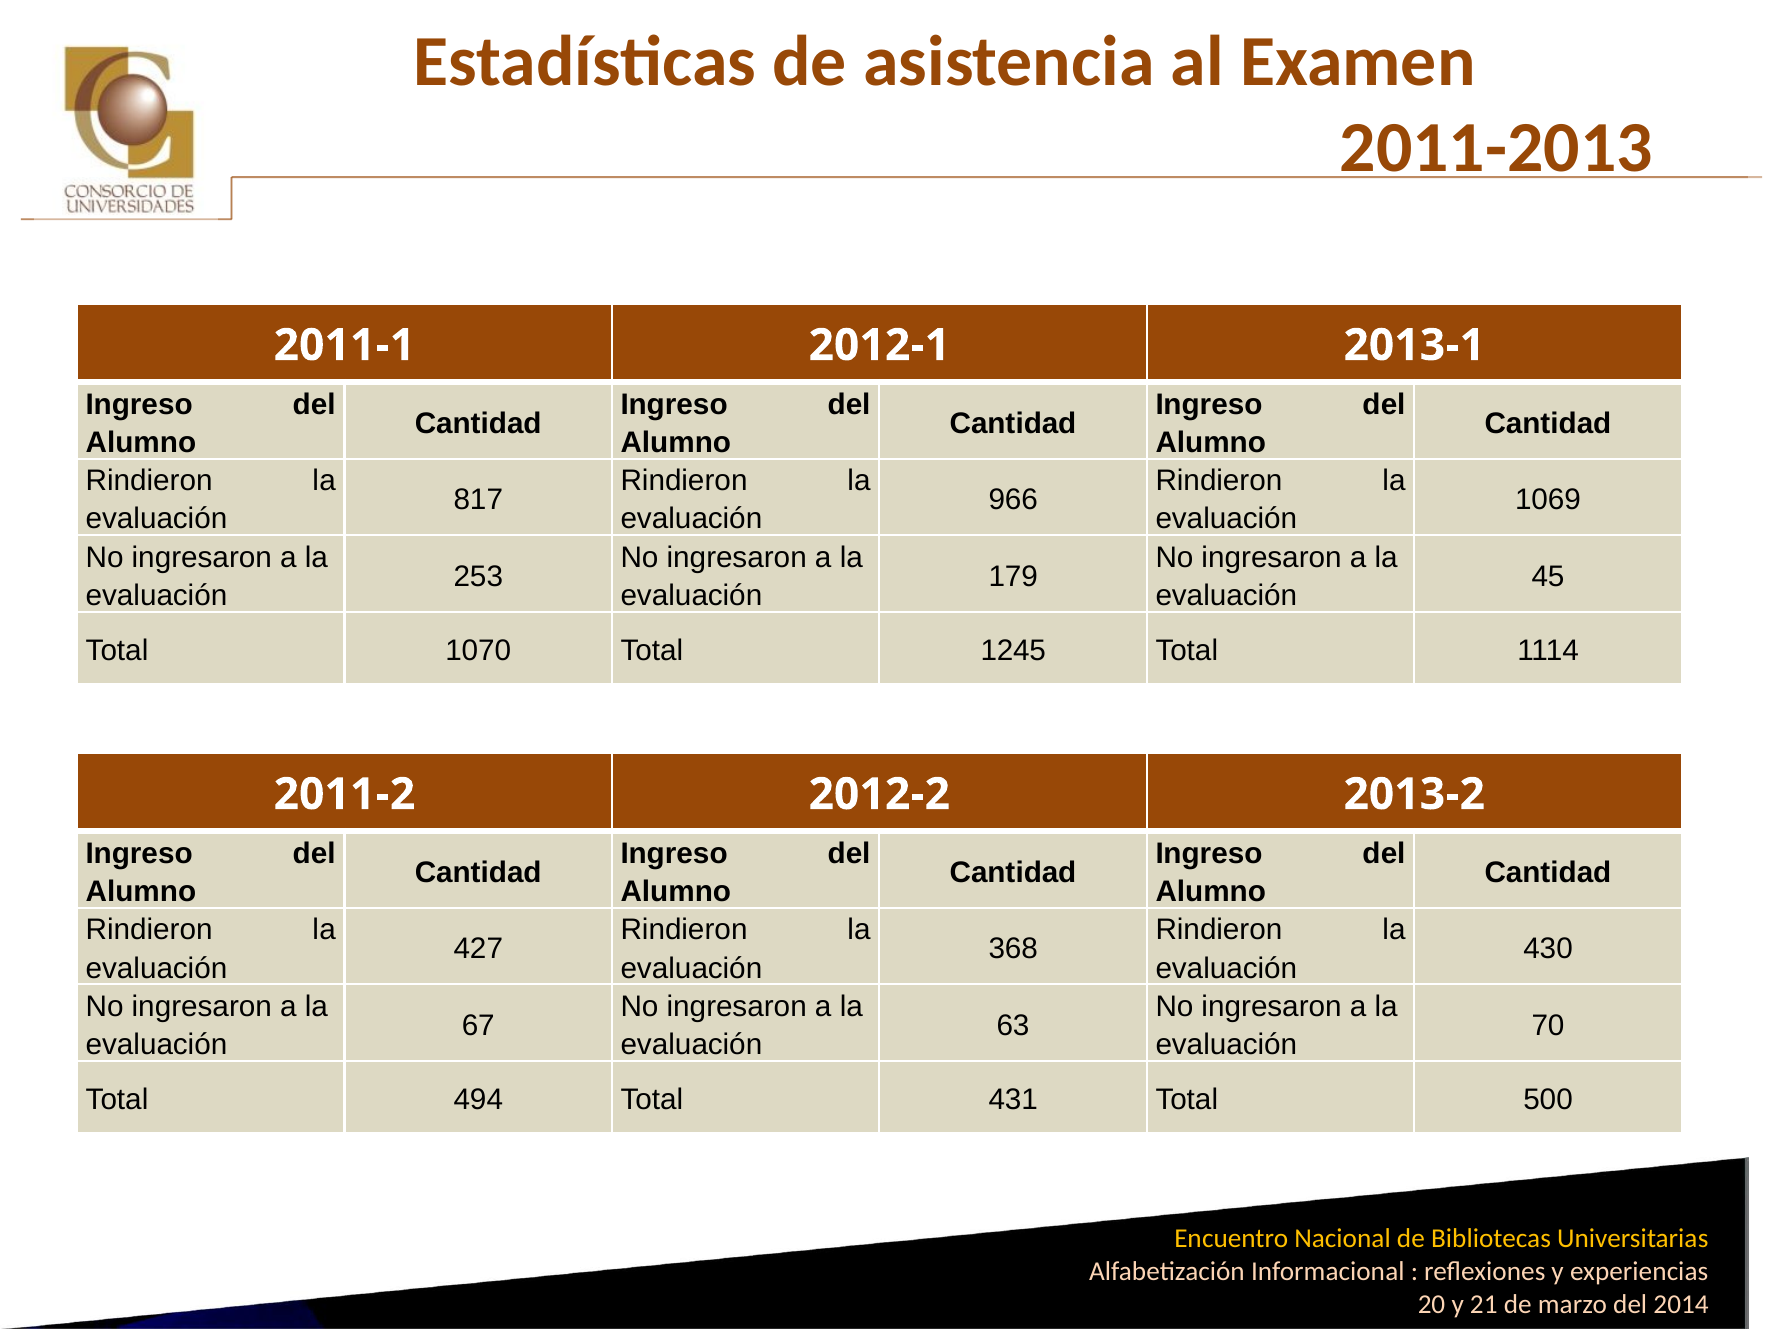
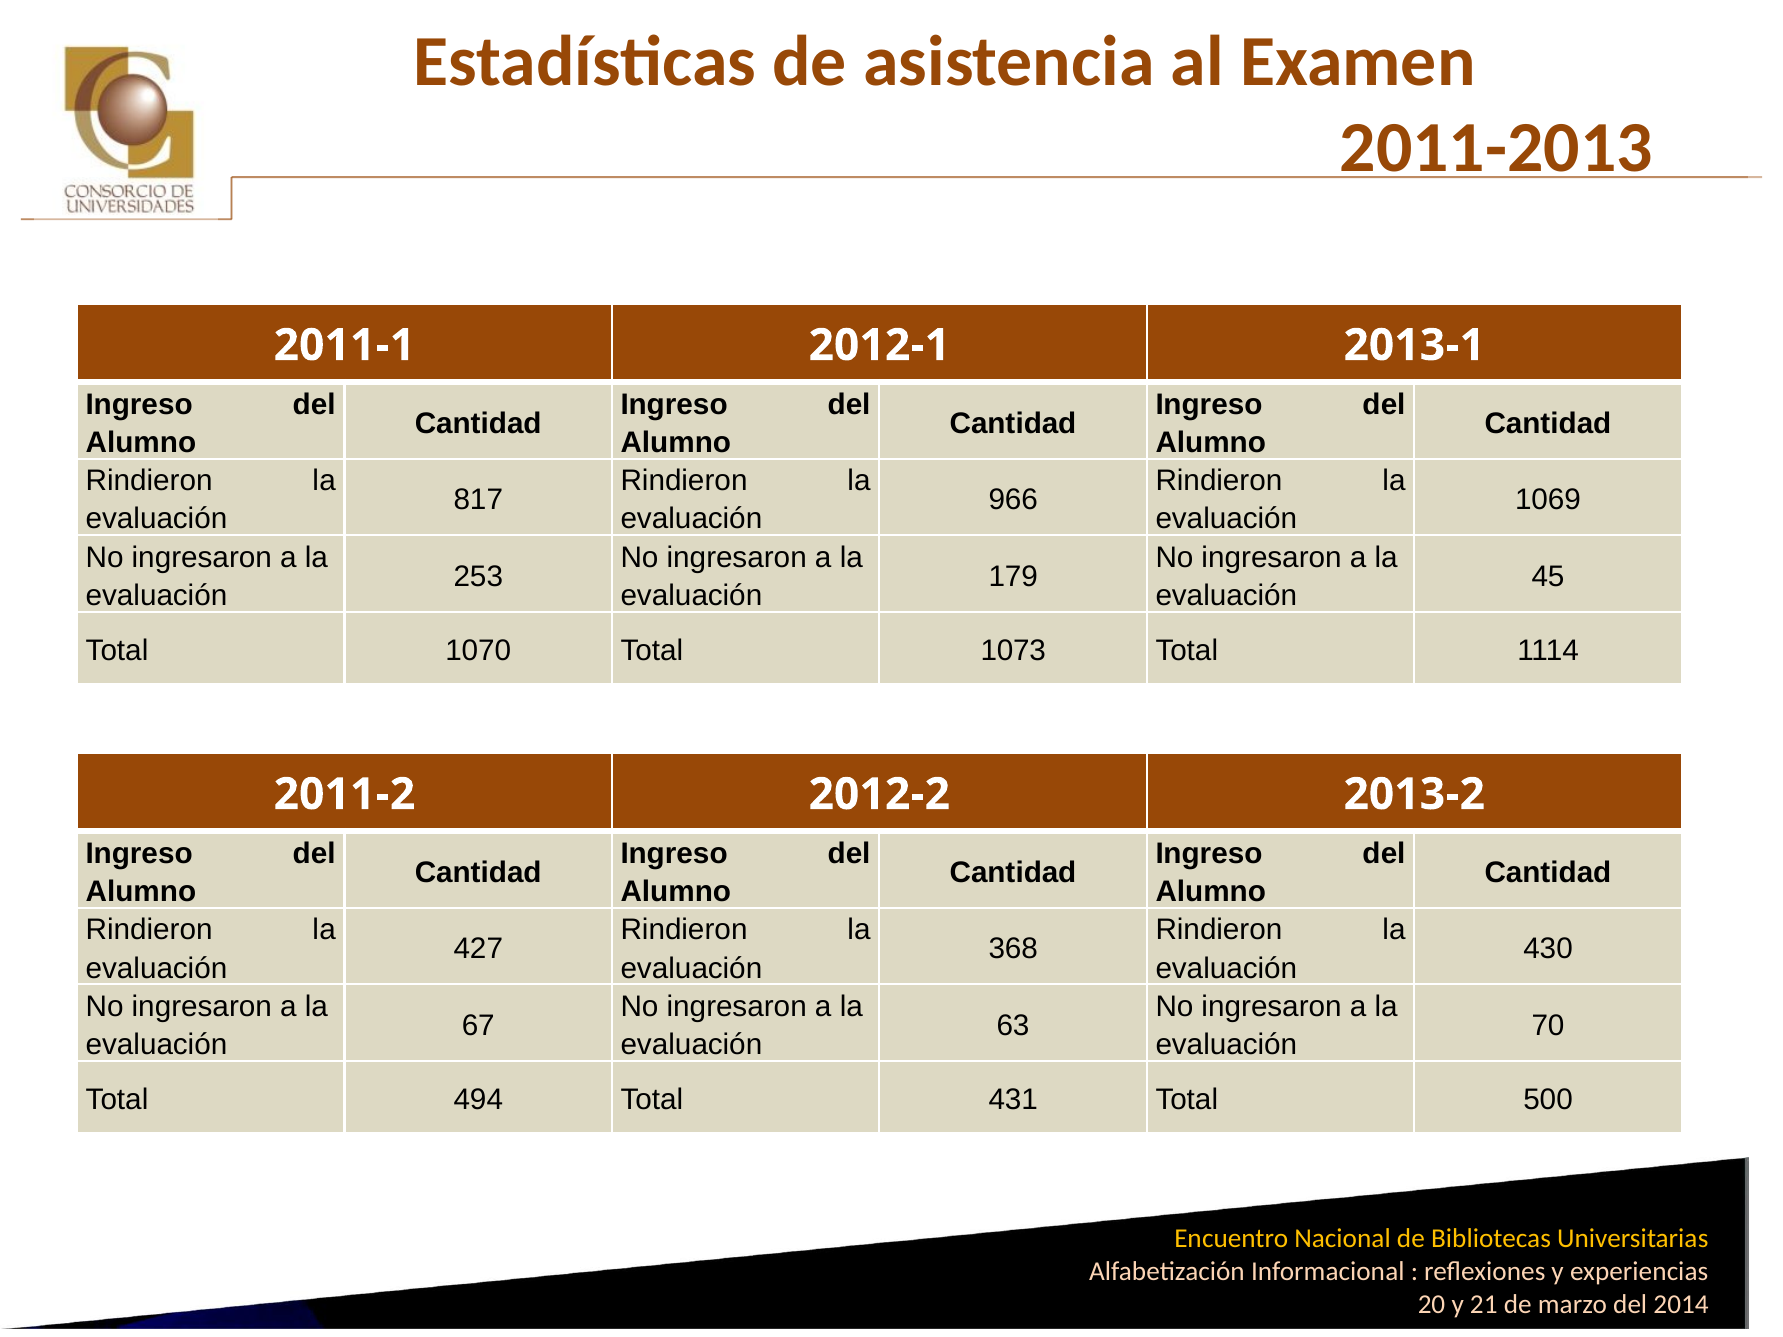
1245: 1245 -> 1073 (1013, 651)
